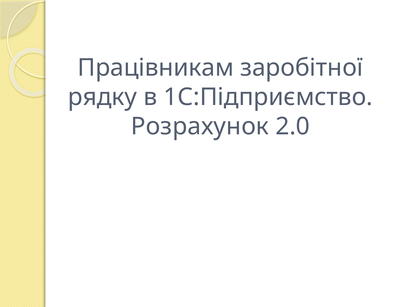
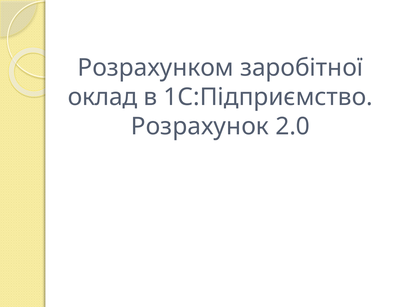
Працівникам: Працівникам -> Розрахунком (156, 68)
рядку: рядку -> оклад (103, 97)
